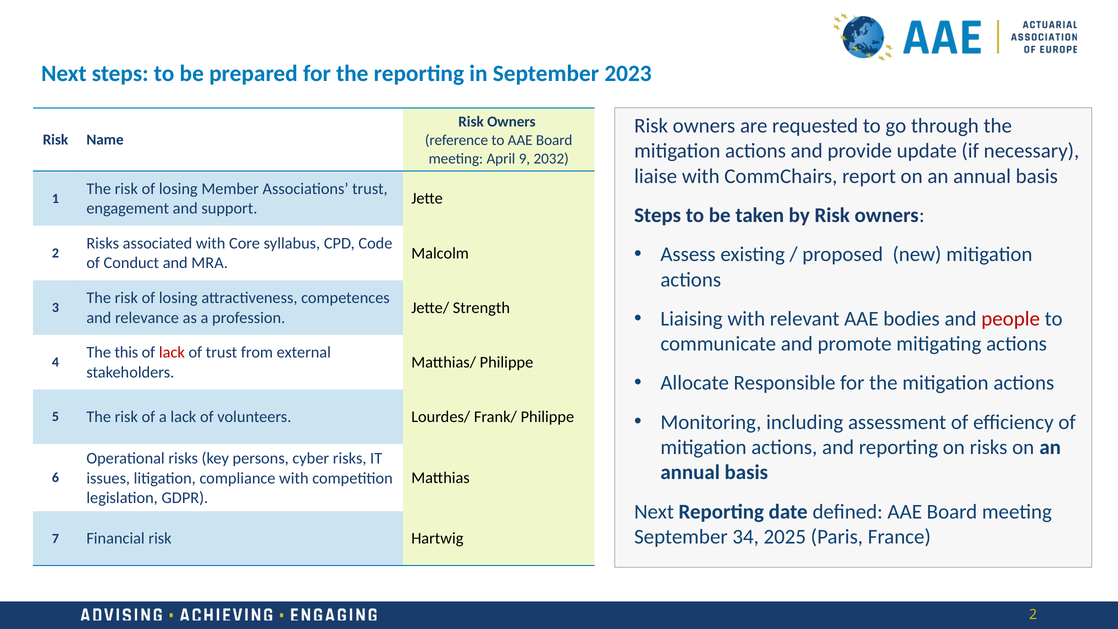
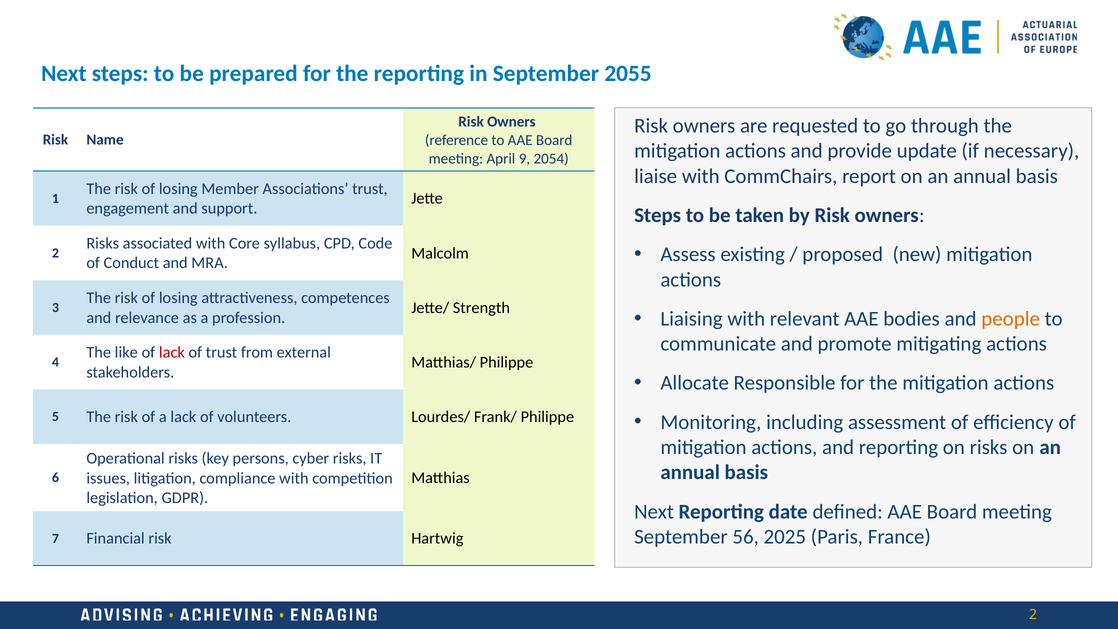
2023: 2023 -> 2055 (628, 74)
2032: 2032 -> 2054 (551, 159)
people colour: red -> orange (1011, 319)
this: this -> like (126, 352)
34: 34 -> 56 (746, 537)
